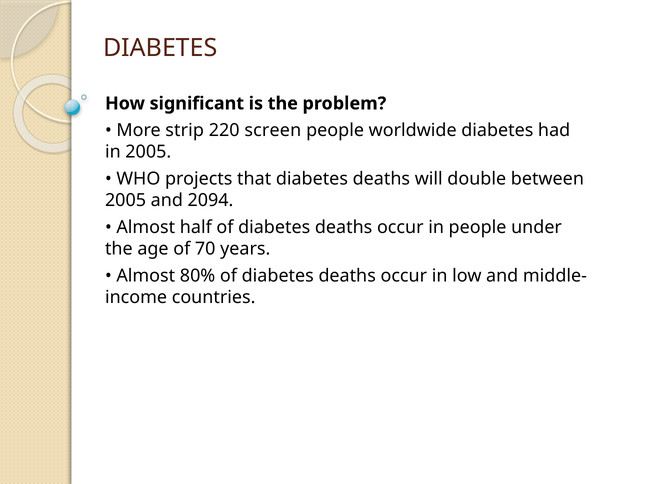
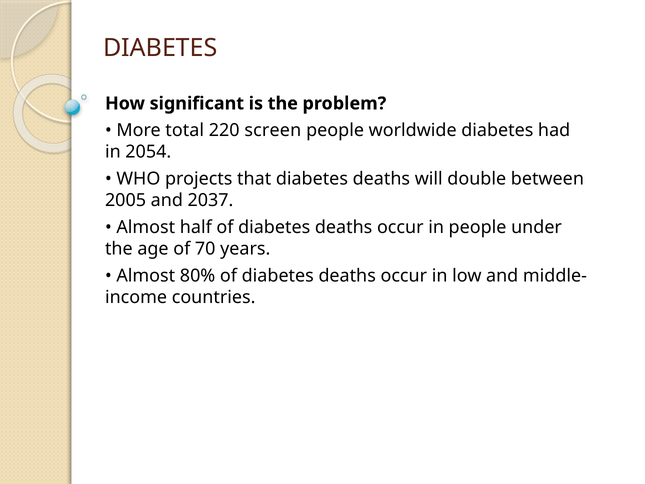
strip: strip -> total (185, 130)
in 2005: 2005 -> 2054 (148, 152)
2094: 2094 -> 2037 (210, 200)
